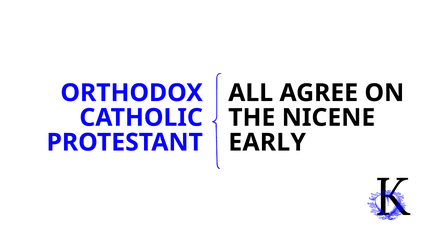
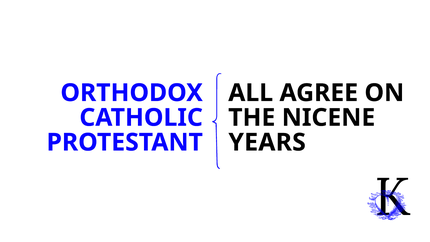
EARLY: EARLY -> YEARS (267, 142)
